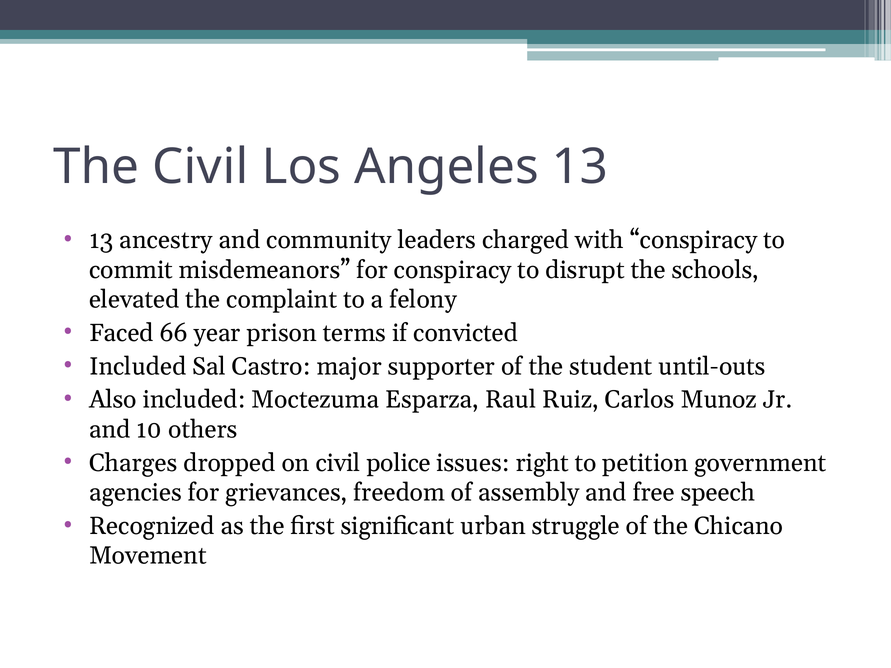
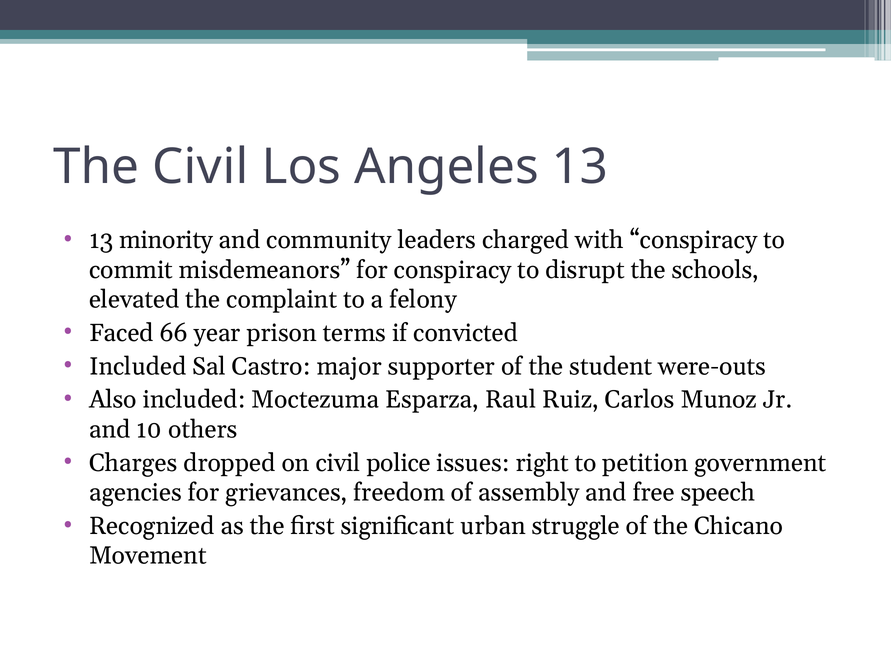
ancestry: ancestry -> minority (166, 240)
until-outs: until-outs -> were-outs (712, 367)
